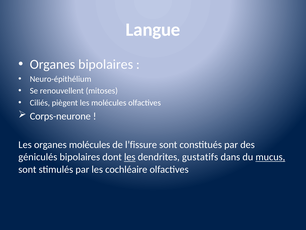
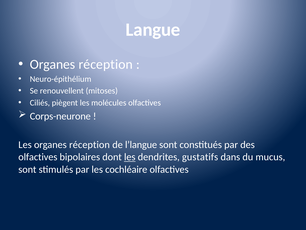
bipolaires: bipolaires -> réception (106, 64)
Les organes molécules: molécules -> réception (89, 145)
l’fissure: l’fissure -> l’langue (141, 145)
géniculés: géniculés -> olfactives (38, 157)
mucus underline: present -> none (270, 157)
